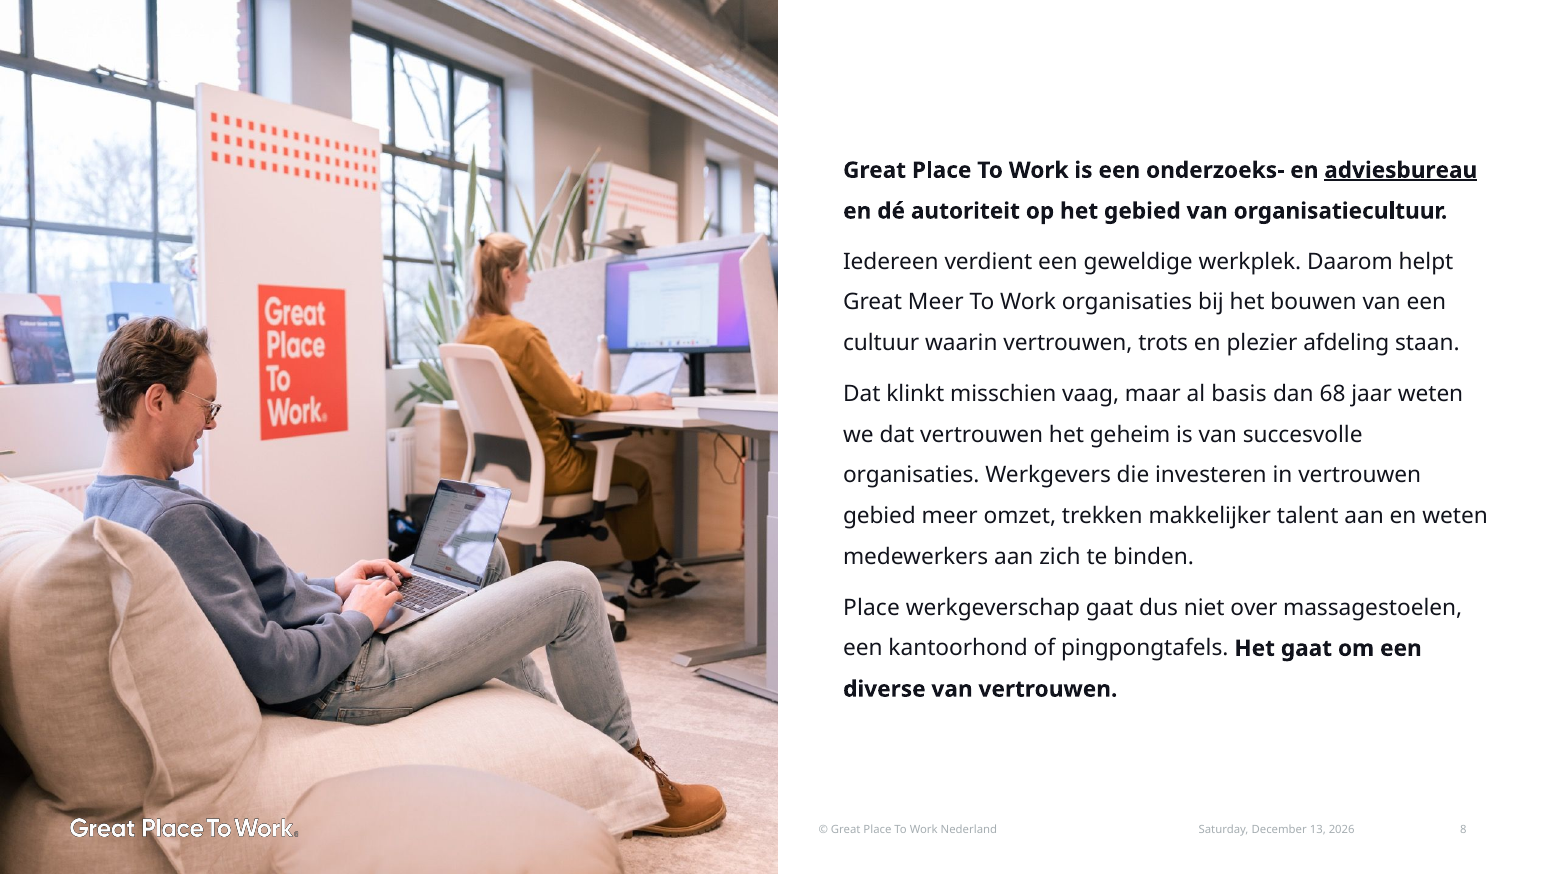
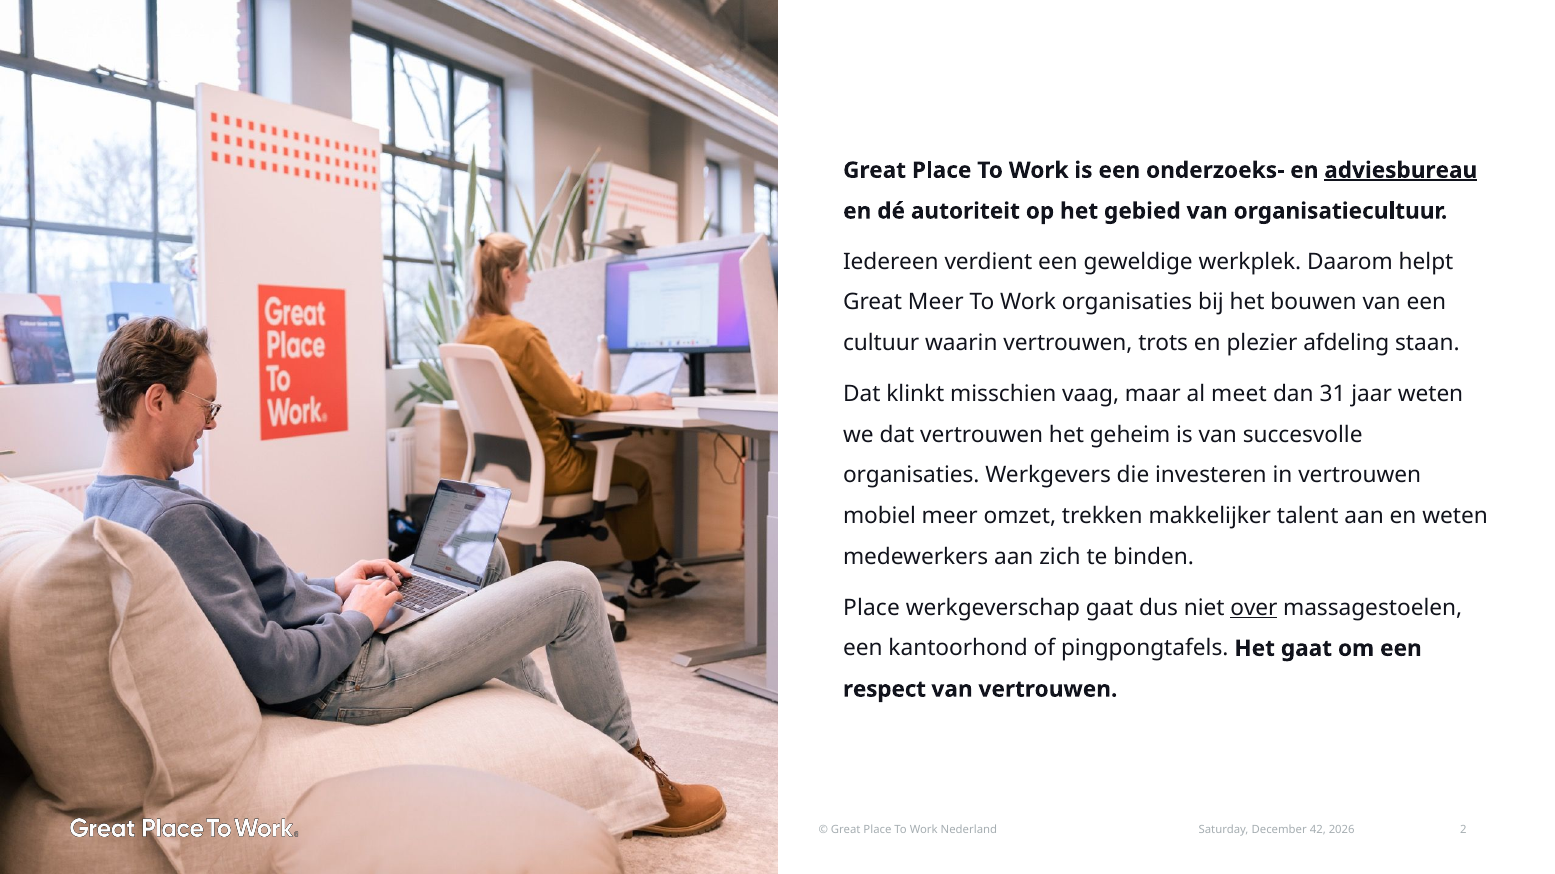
basis: basis -> meet (1239, 394)
68: 68 -> 31 (1333, 394)
gebied: gebied -> mobiel (880, 517)
over underline: none -> present (1254, 608)
diverse: diverse -> respect (884, 690)
13: 13 -> 42 (1318, 830)
8: 8 -> 2 (1463, 830)
